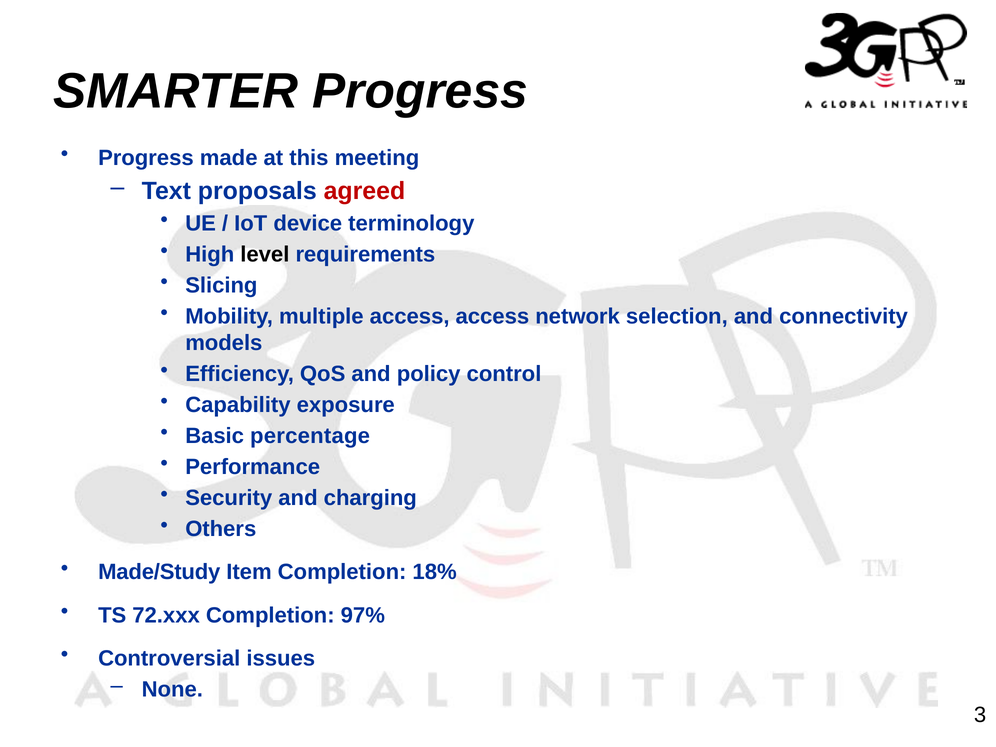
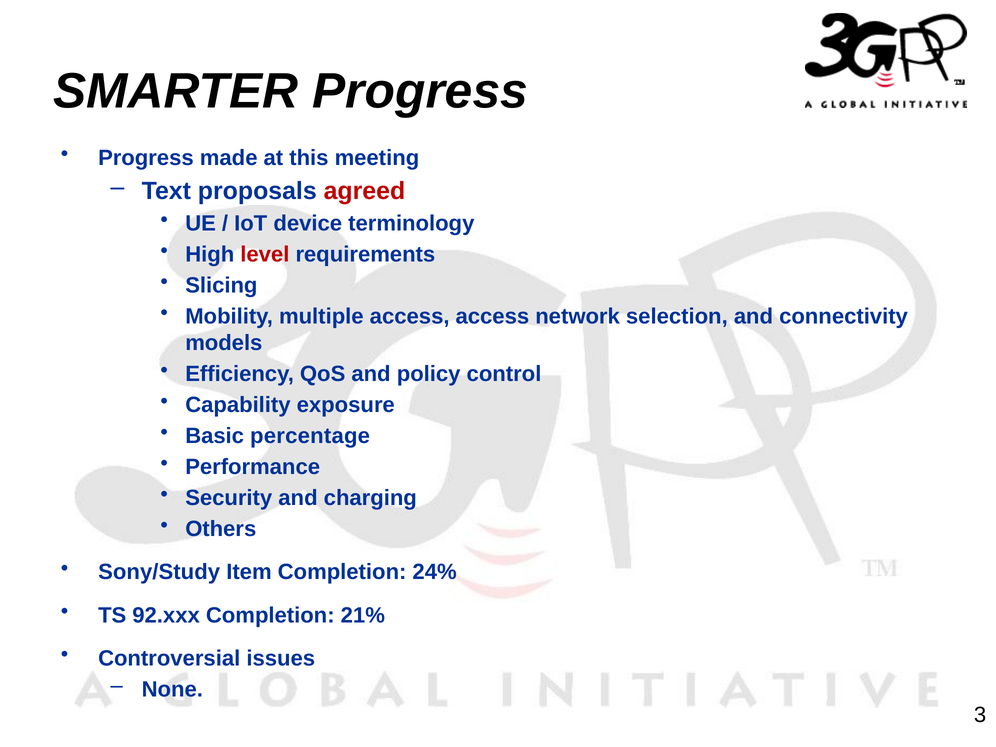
level colour: black -> red (265, 255)
Made/Study: Made/Study -> Sony/Study (159, 572)
18%: 18% -> 24% (435, 572)
72.xxx: 72.xxx -> 92.xxx (166, 615)
97%: 97% -> 21% (363, 615)
